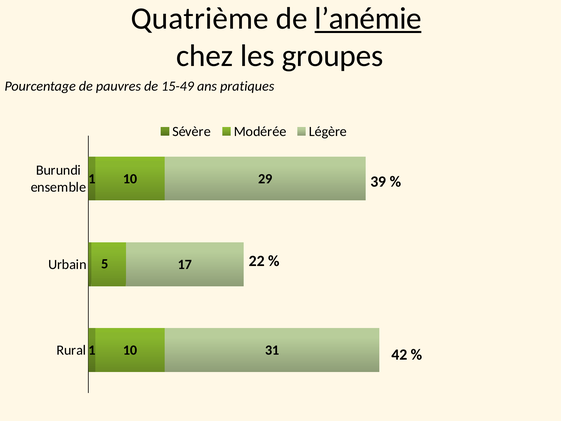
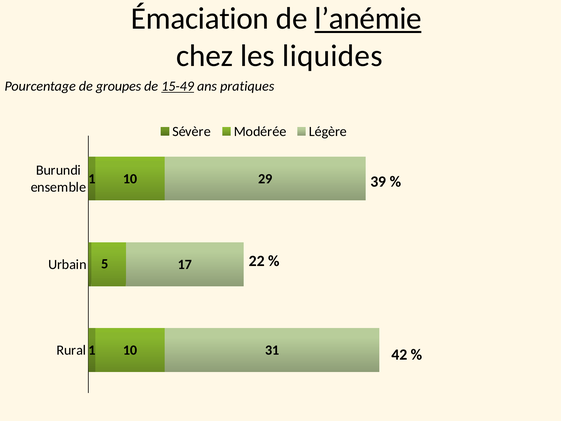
Quatrième: Quatrième -> Émaciation (200, 19)
groupes: groupes -> liquides (332, 56)
pauvres: pauvres -> groupes (119, 86)
15-49 underline: none -> present (178, 86)
